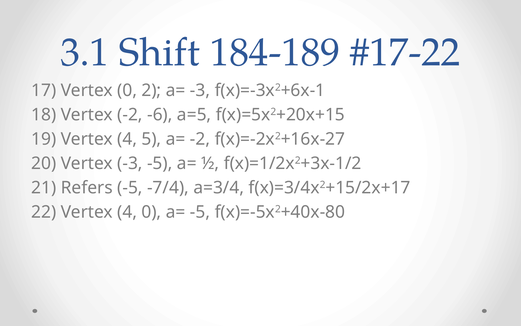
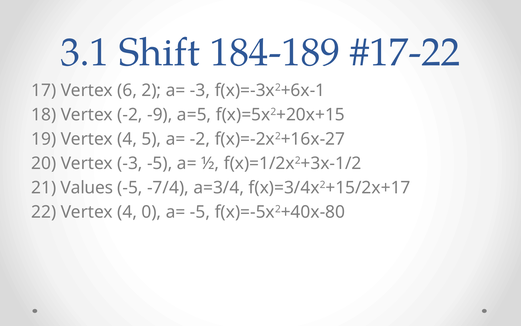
Vertex 0: 0 -> 6 (127, 90)
-6: -6 -> -9 (160, 115)
Refers: Refers -> Values (87, 187)
